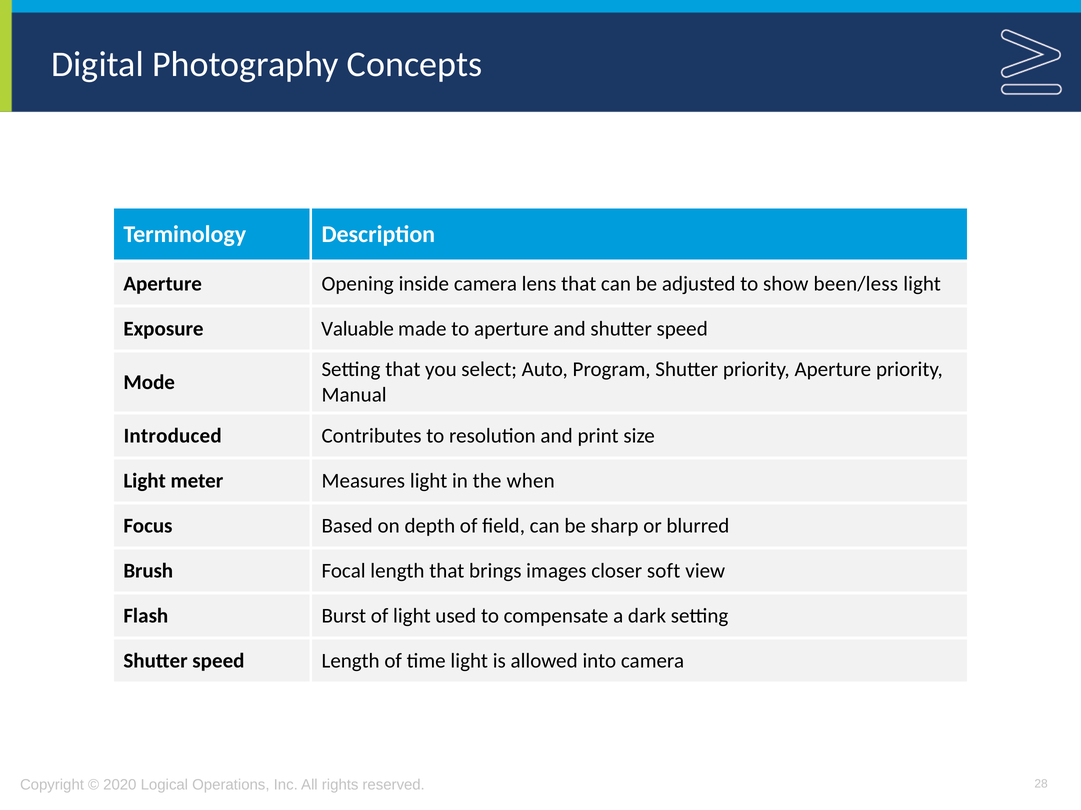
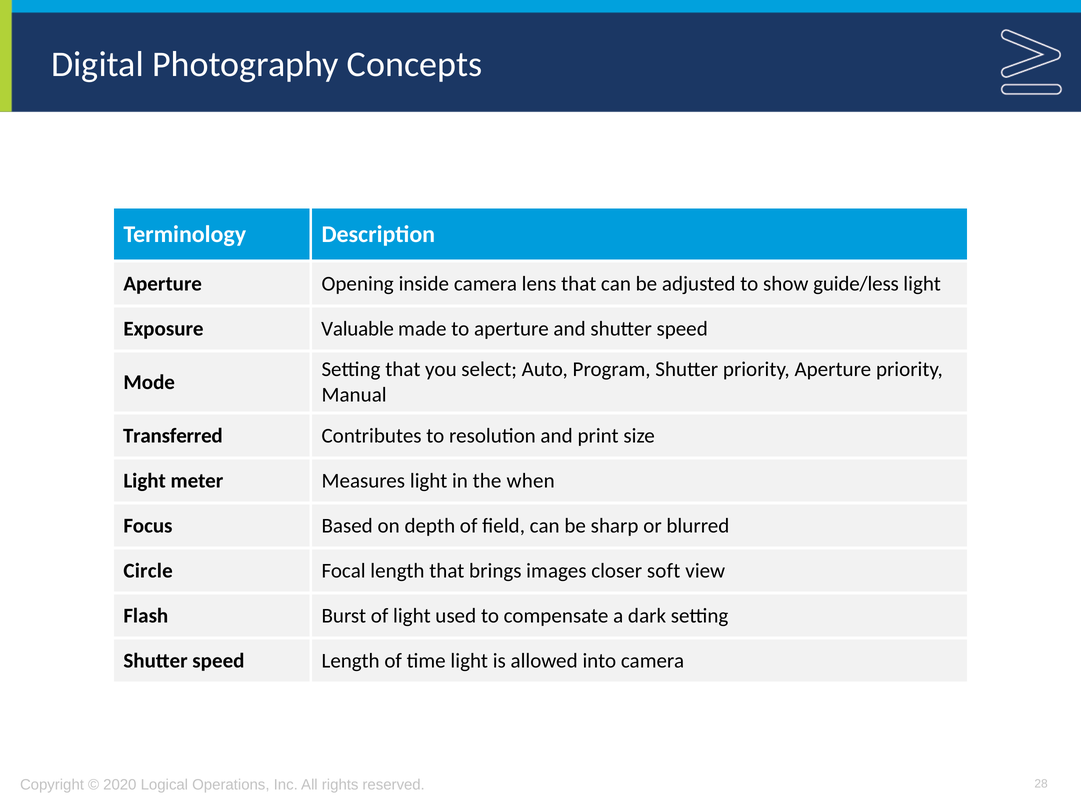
been/less: been/less -> guide/less (856, 284)
Introduced: Introduced -> Transferred (173, 436)
Brush: Brush -> Circle (148, 571)
